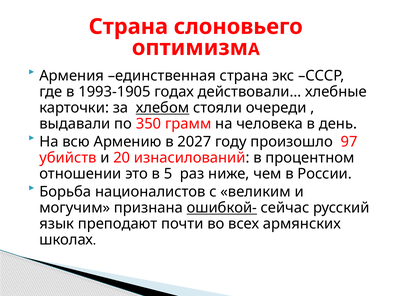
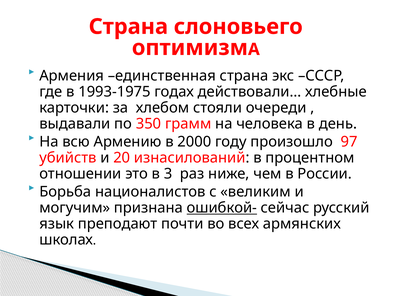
1993-1905: 1993-1905 -> 1993-1975 (114, 92)
хлебом underline: present -> none (162, 108)
2027: 2027 -> 2000 (194, 142)
5: 5 -> 3 (168, 173)
